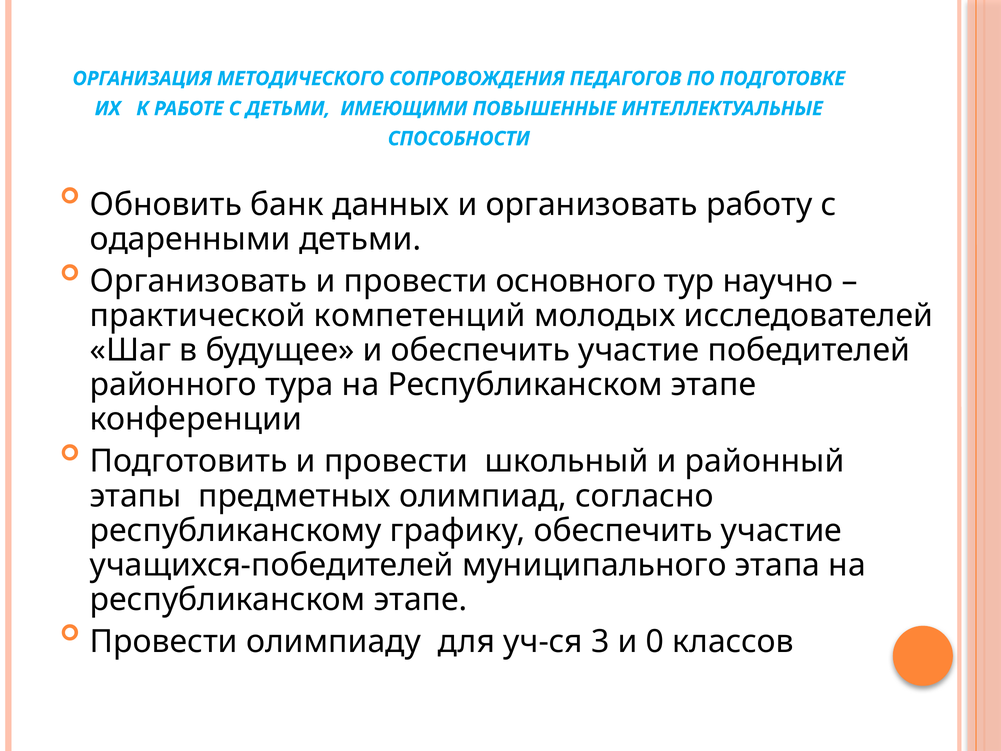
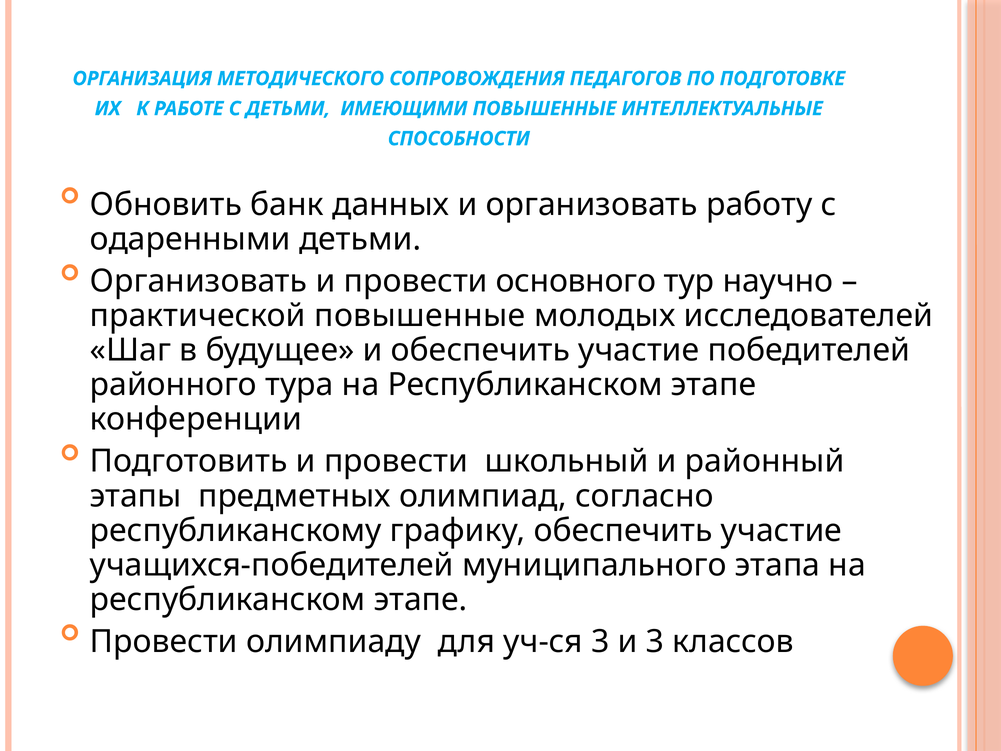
практической компетенций: компетенций -> повышенные (420, 316)
и 0: 0 -> 3 (655, 641)
